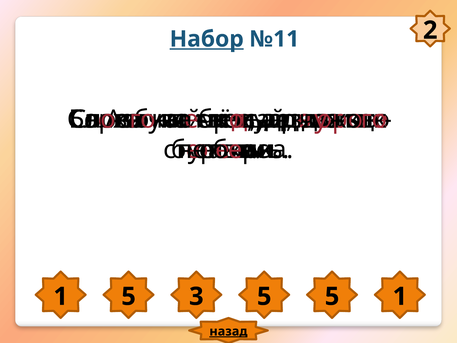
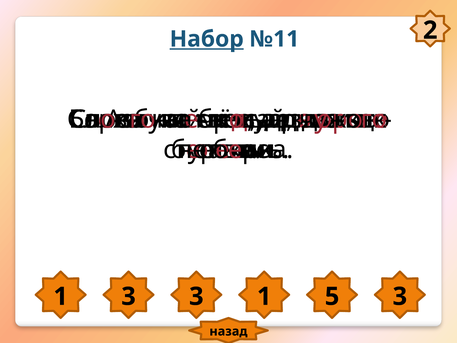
1 5: 5 -> 3 (129, 296)
3 5: 5 -> 1 (264, 296)
5 1: 1 -> 3 (400, 296)
назад underline: present -> none (228, 331)
